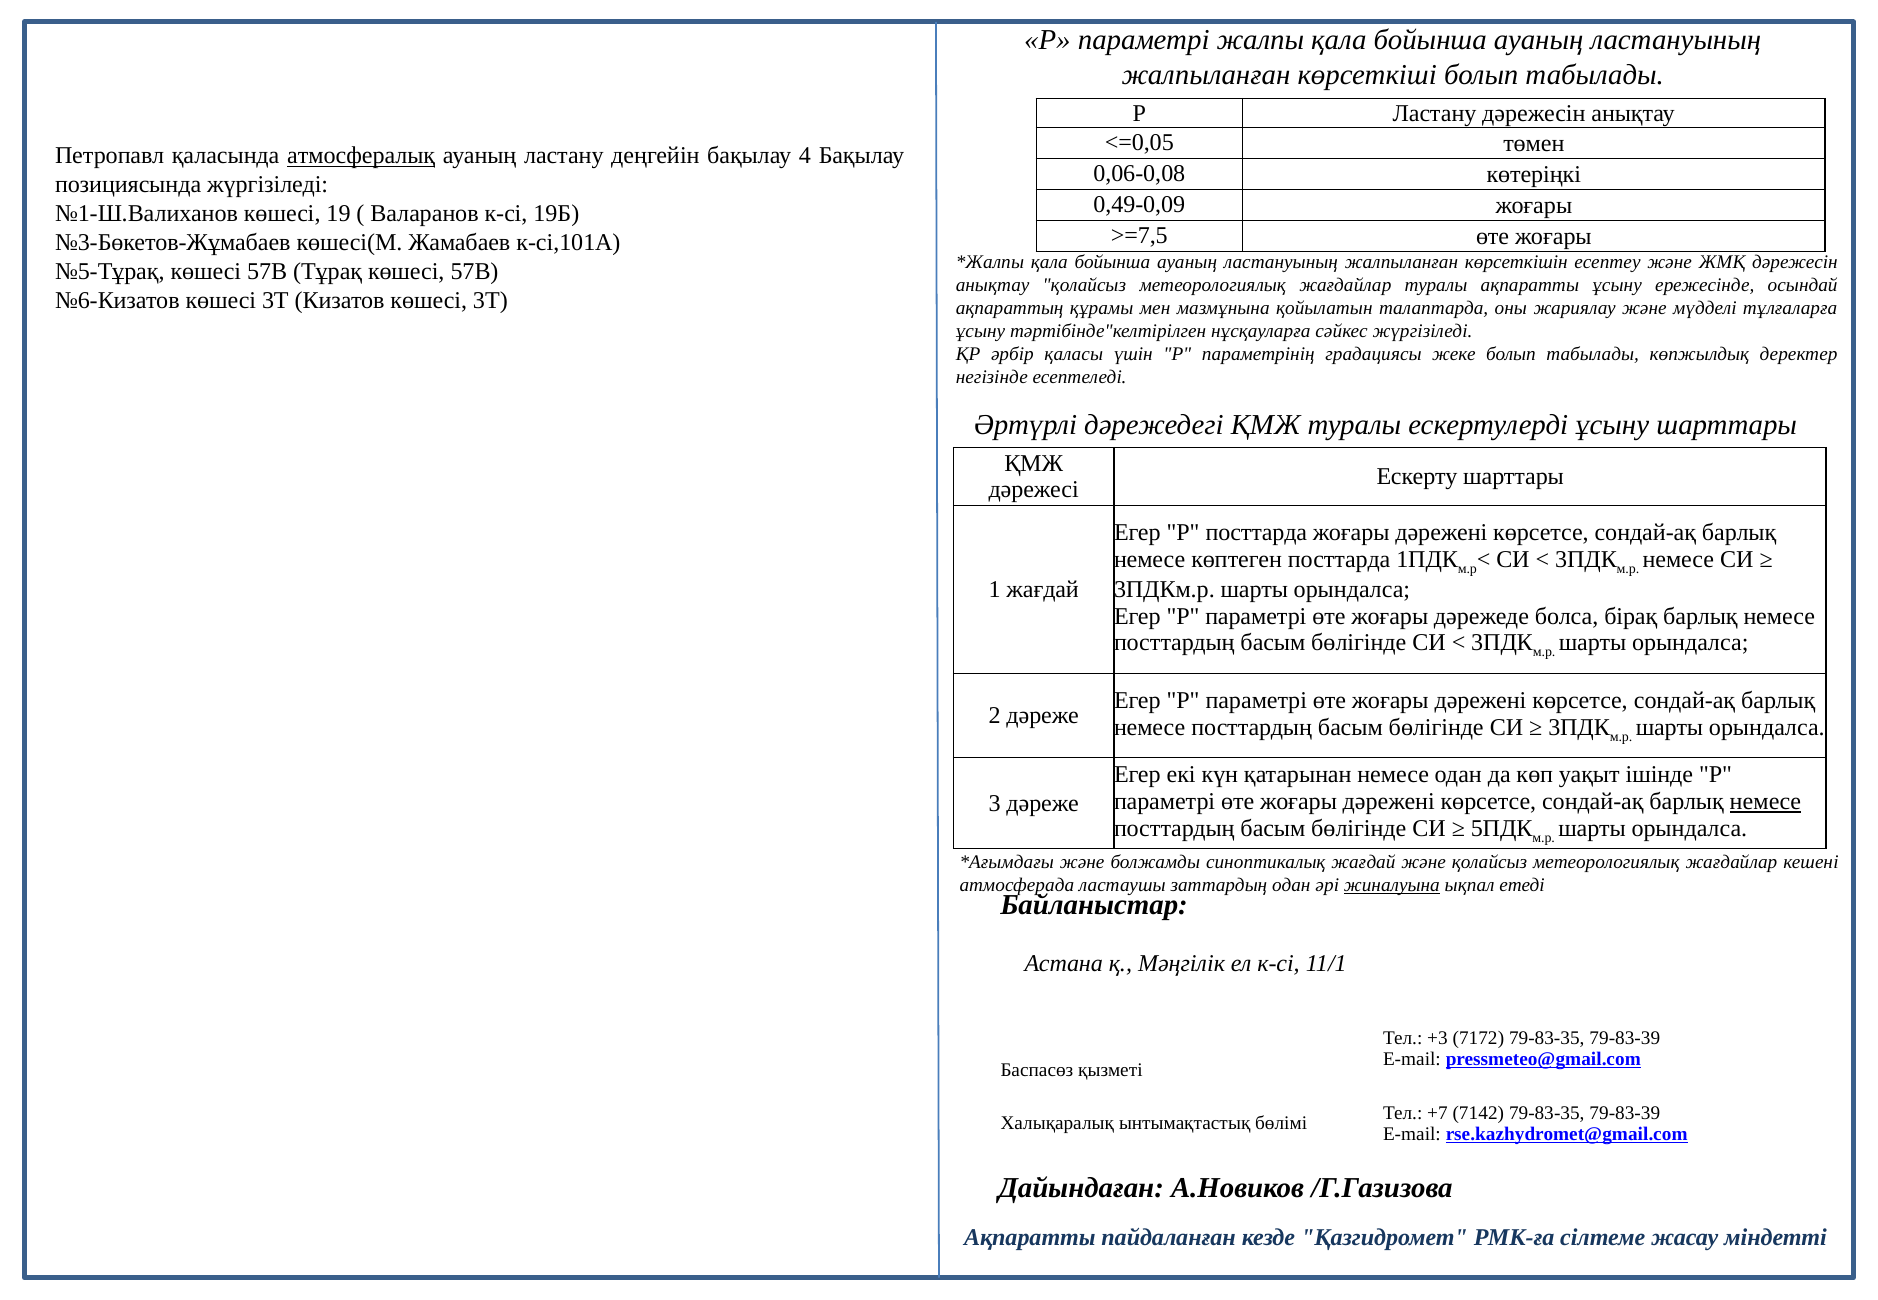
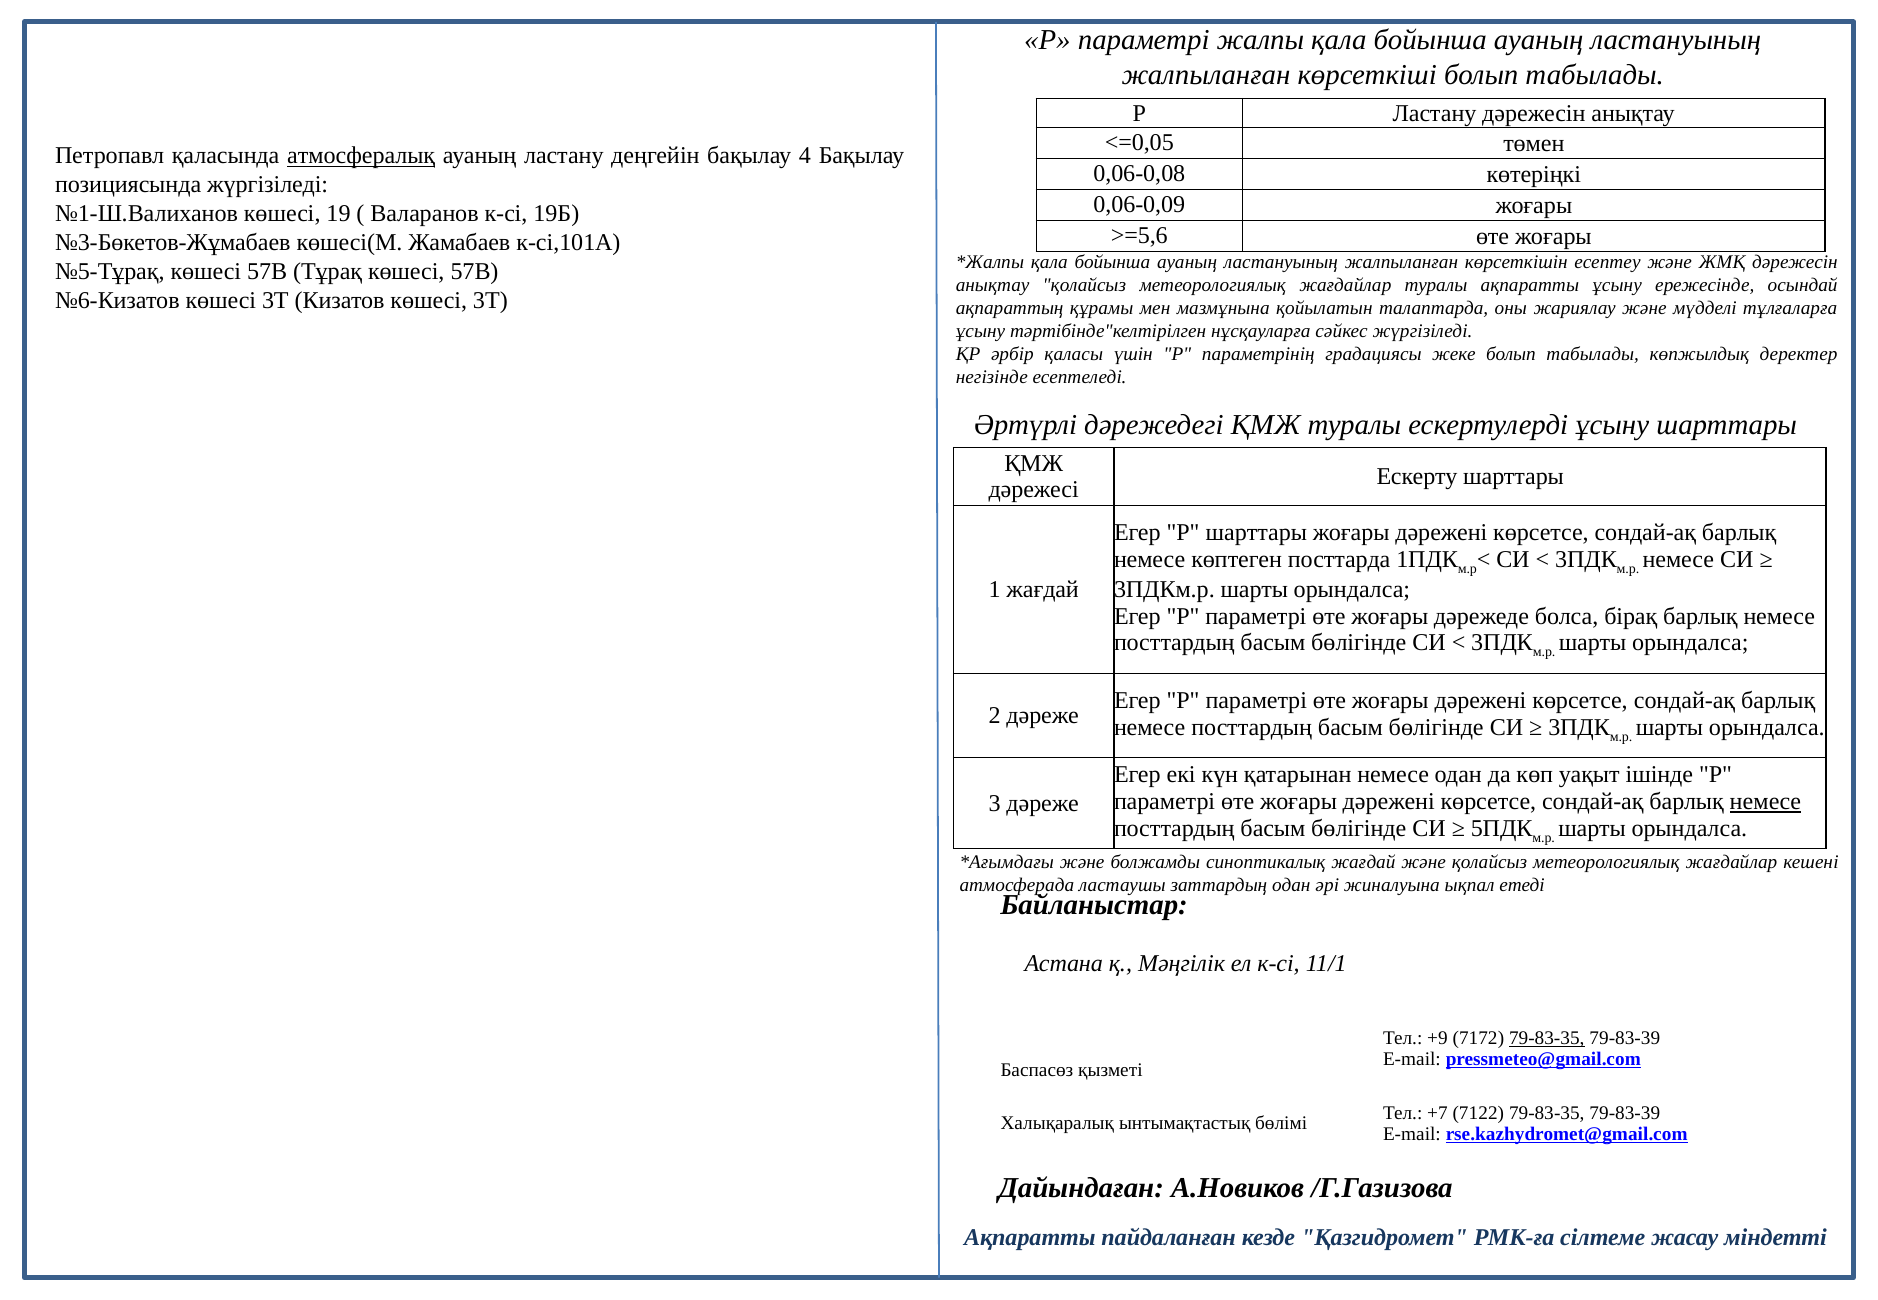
0,49-0,09: 0,49-0,09 -> 0,06-0,09 (1139, 205)
>=7,5: >=7,5 -> >=5,6 (1139, 236)
Р посттарда: посттарда -> шарттары (1256, 533)
жиналуына underline: present -> none (1392, 885)
+3: +3 -> +9 (1437, 1038)
79-83-35 underline: none -> present (1547, 1038)
7142: 7142 -> 7122 (1478, 1113)
